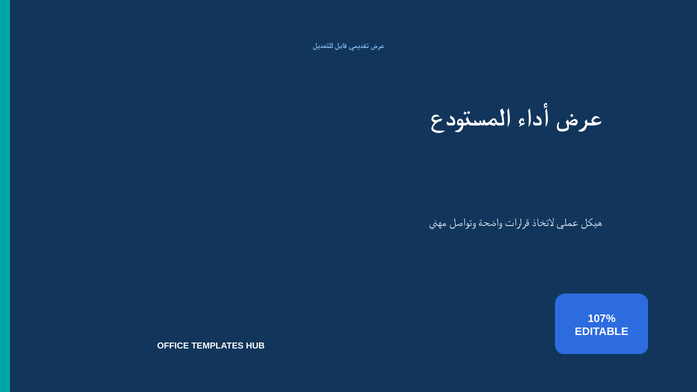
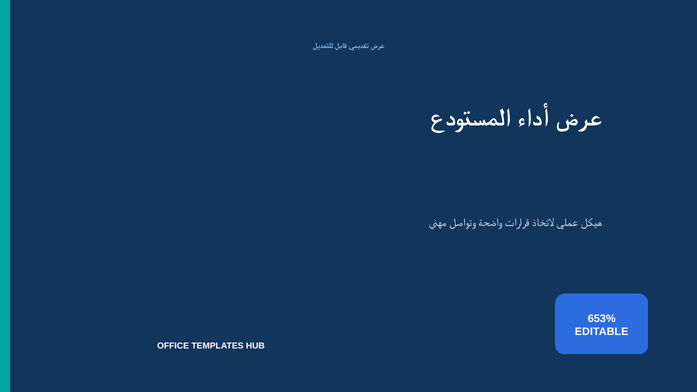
107%: 107% -> 653% (602, 319)
